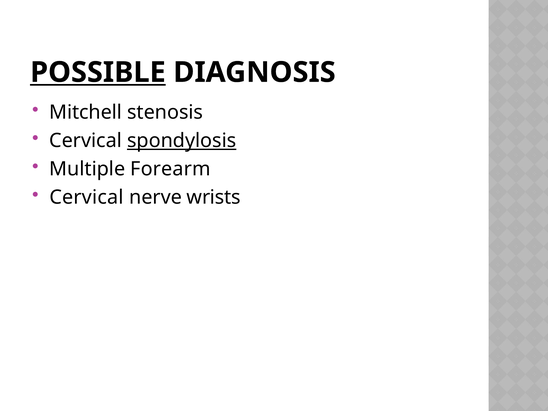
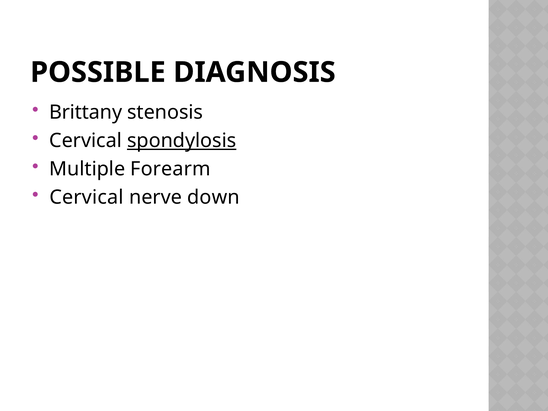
POSSIBLE underline: present -> none (98, 72)
Mitchell: Mitchell -> Brittany (86, 112)
wrists: wrists -> down (213, 197)
